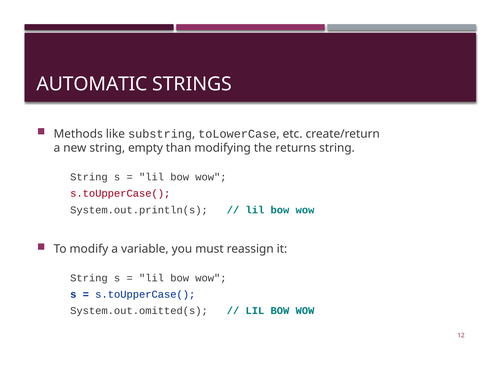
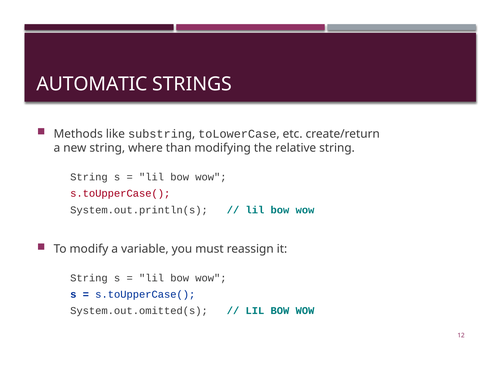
empty: empty -> where (146, 148)
returns: returns -> relative (296, 148)
